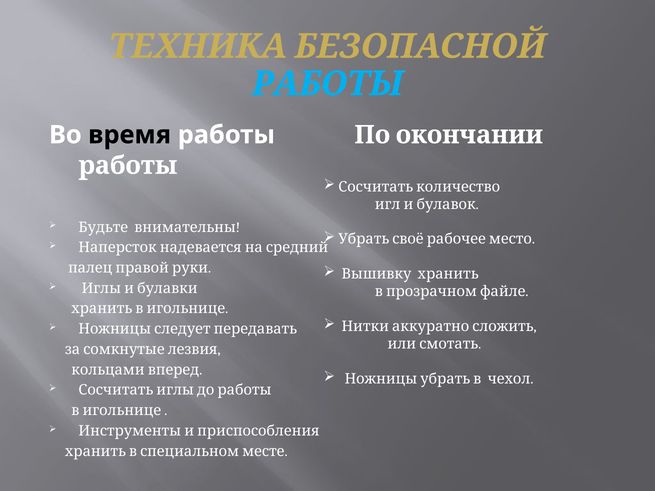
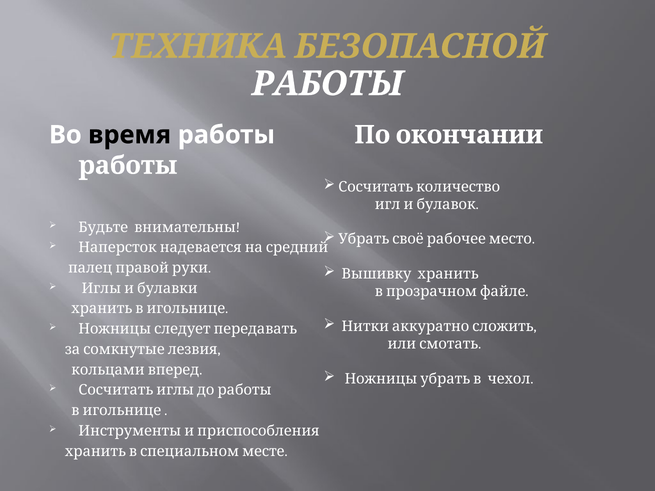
РАБОТЫ colour: light blue -> white (328, 84)
